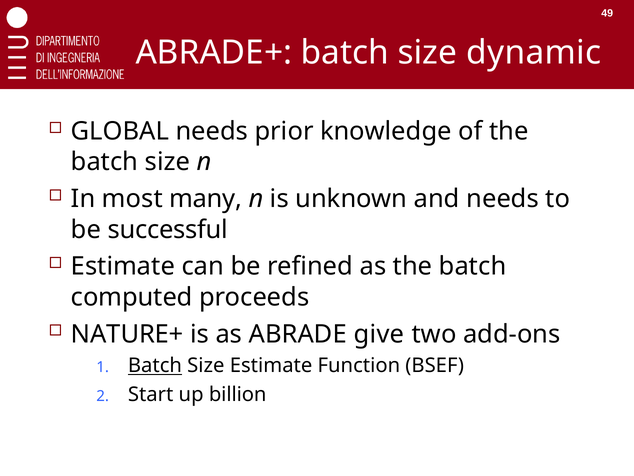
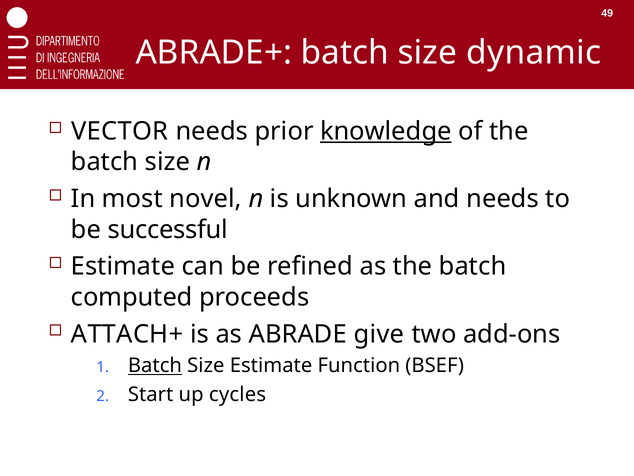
GLOBAL: GLOBAL -> VECTOR (120, 131)
knowledge underline: none -> present (386, 131)
many: many -> novel (206, 199)
NATURE+: NATURE+ -> ATTACH+ (127, 334)
billion: billion -> cycles (238, 394)
